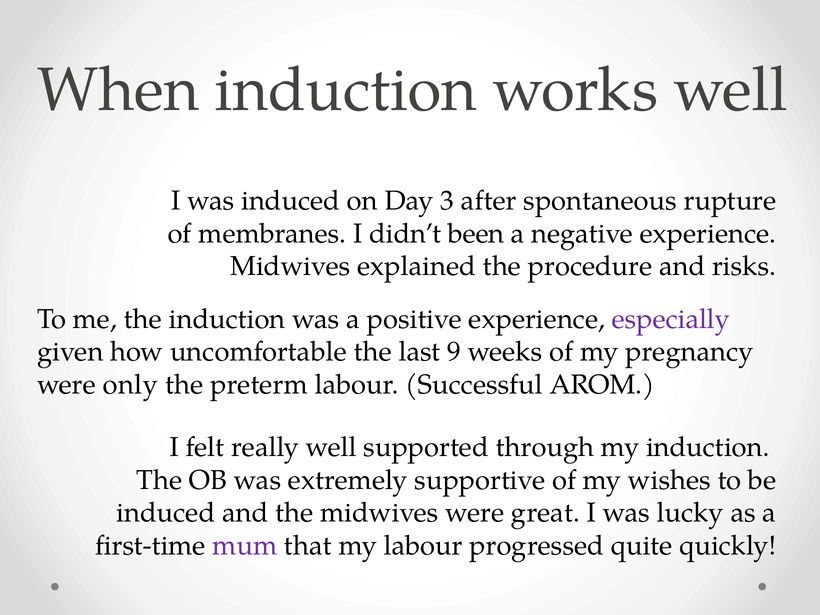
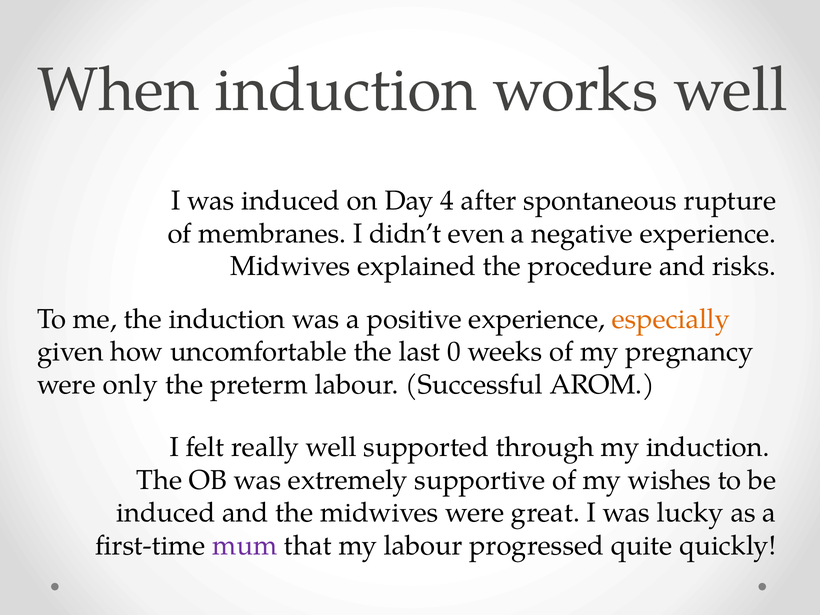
3: 3 -> 4 (447, 201)
been: been -> even (476, 233)
especially colour: purple -> orange (671, 319)
9: 9 -> 0 (454, 352)
